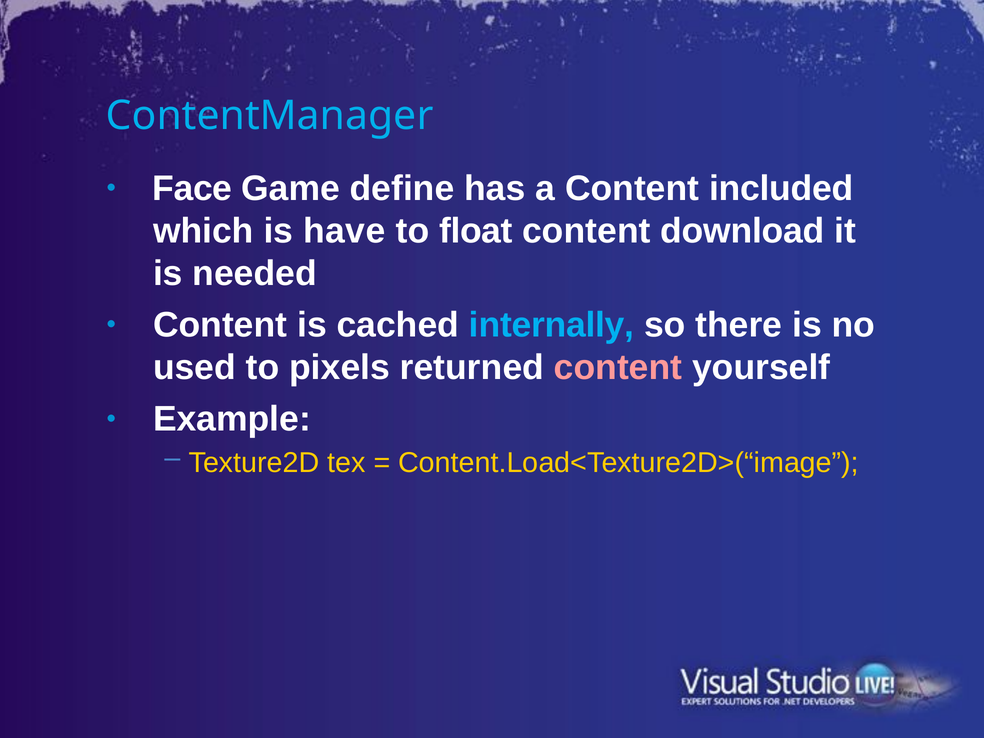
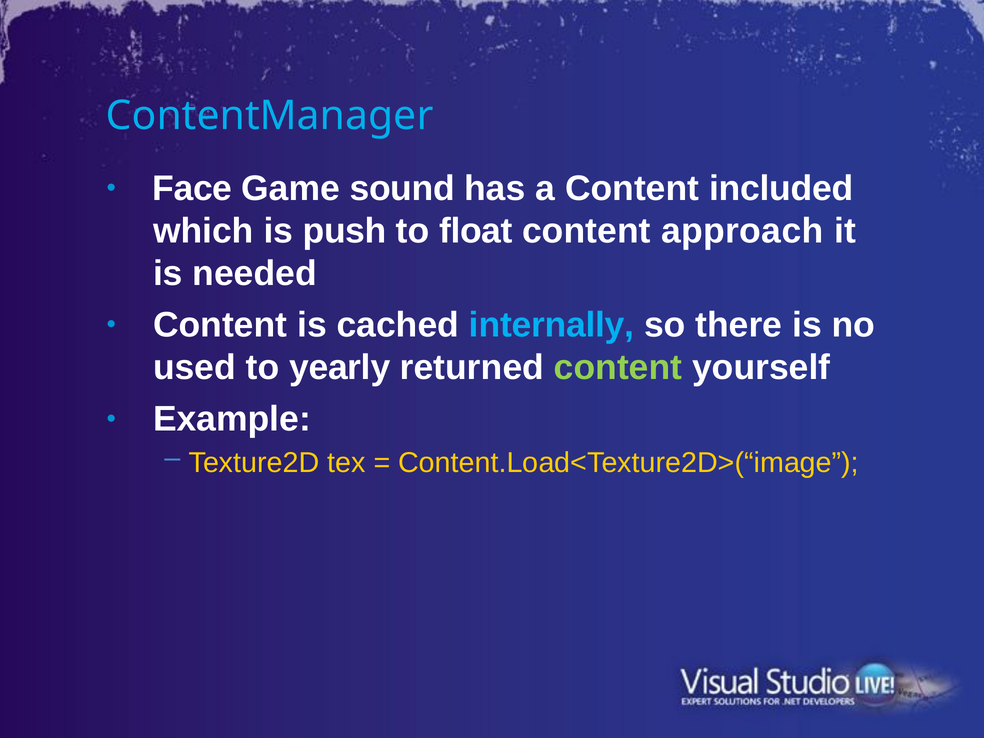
define: define -> sound (402, 188)
have: have -> push (345, 231)
download: download -> approach (742, 231)
pixels: pixels -> yearly (340, 368)
content colour: pink -> light green (618, 368)
